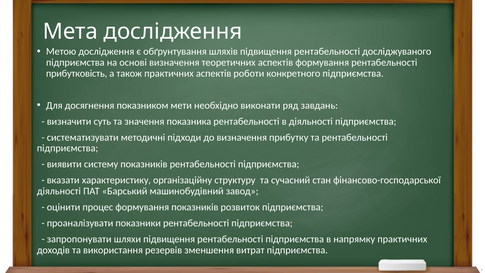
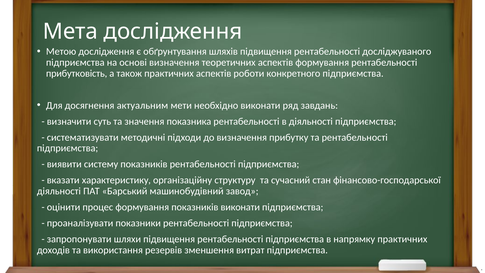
показником: показником -> актуальним (142, 105)
показників розвиток: розвиток -> виконати (240, 207)
